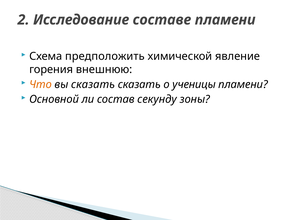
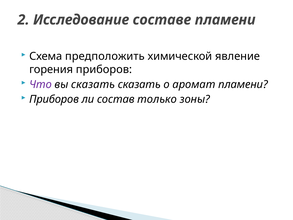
горения внешнюю: внешнюю -> приборов (104, 69)
Что colour: orange -> purple (41, 84)
ученицы: ученицы -> аромат (194, 84)
Основной: Основной -> Приборов (54, 99)
секунду: секунду -> только (157, 99)
